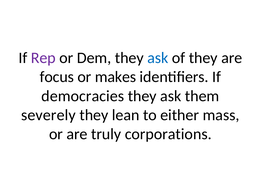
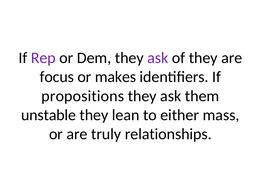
ask colour: blue -> purple (158, 58)
democracies: democracies -> propositions (83, 96)
severely: severely -> unstable (49, 116)
corporations: corporations -> relationships (168, 135)
